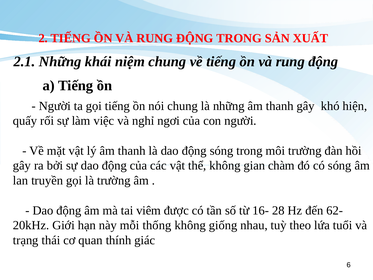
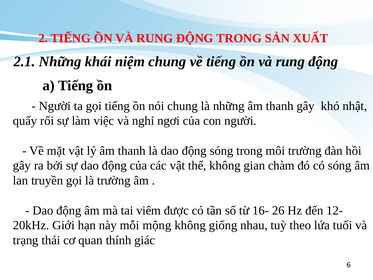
hiện: hiện -> nhật (355, 106)
28: 28 -> 26 (278, 210)
62-: 62- -> 12- (335, 210)
thống: thống -> mộng (157, 225)
